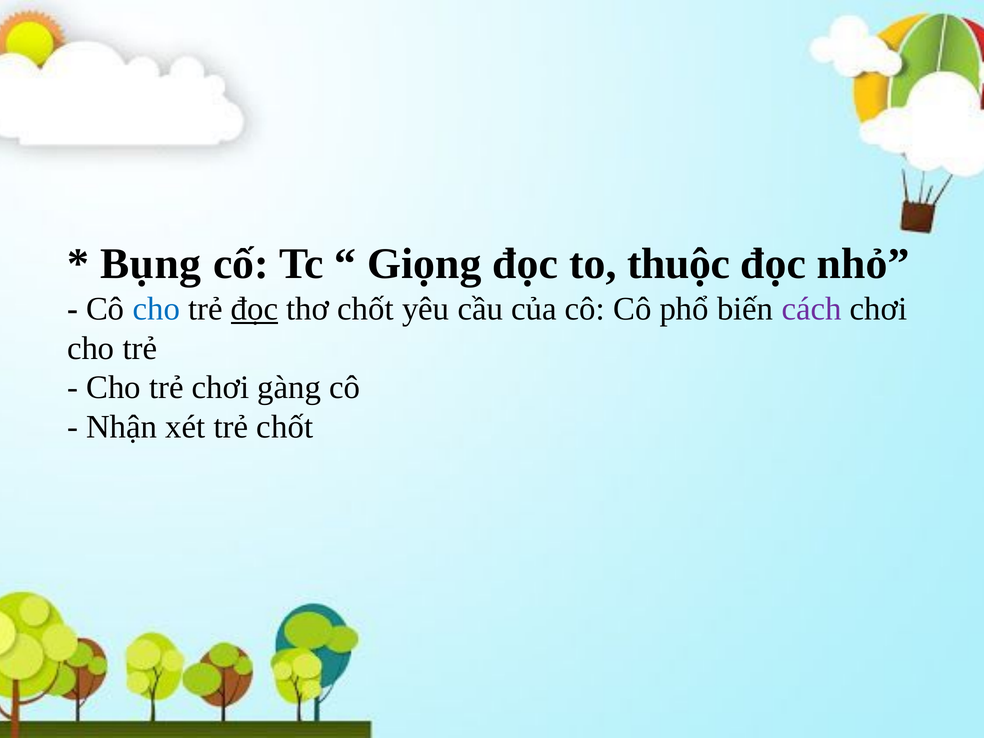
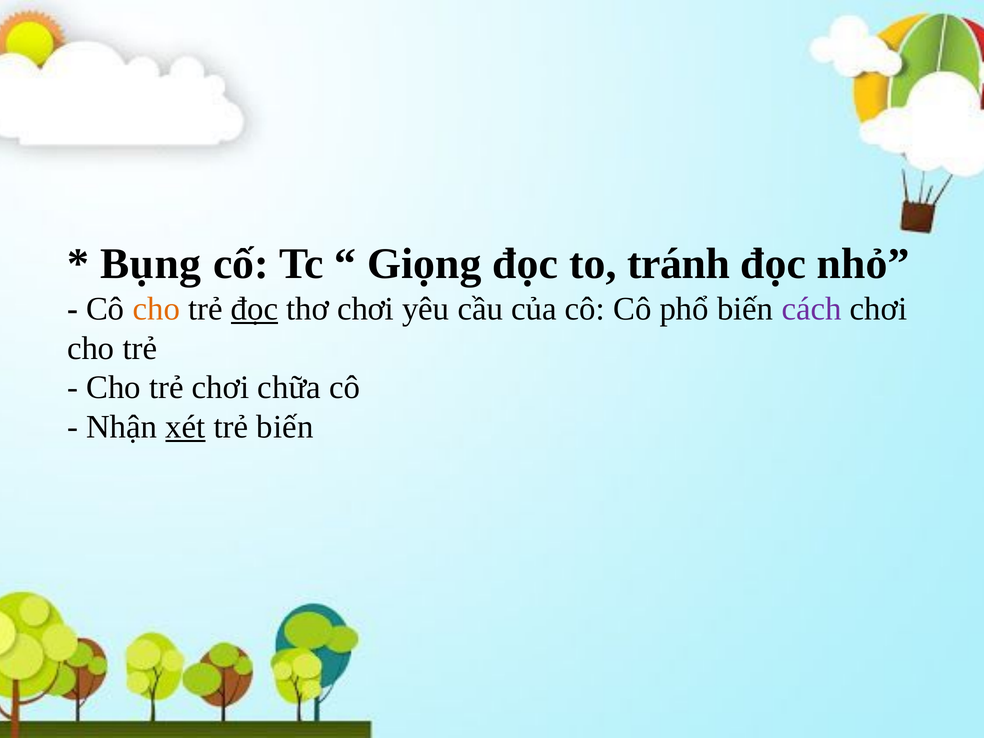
thuộc: thuộc -> tránh (679, 264)
cho colour: blue -> orange (156, 309)
thơ chốt: chốt -> chơi (366, 309)
gàng: gàng -> chữa (289, 388)
xét underline: none -> present (185, 427)
trẻ chốt: chốt -> biến (285, 427)
